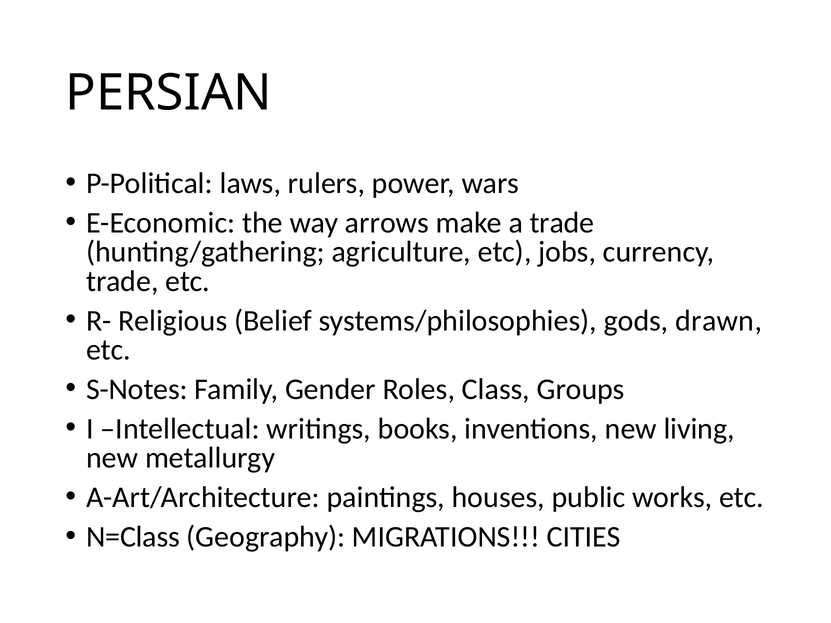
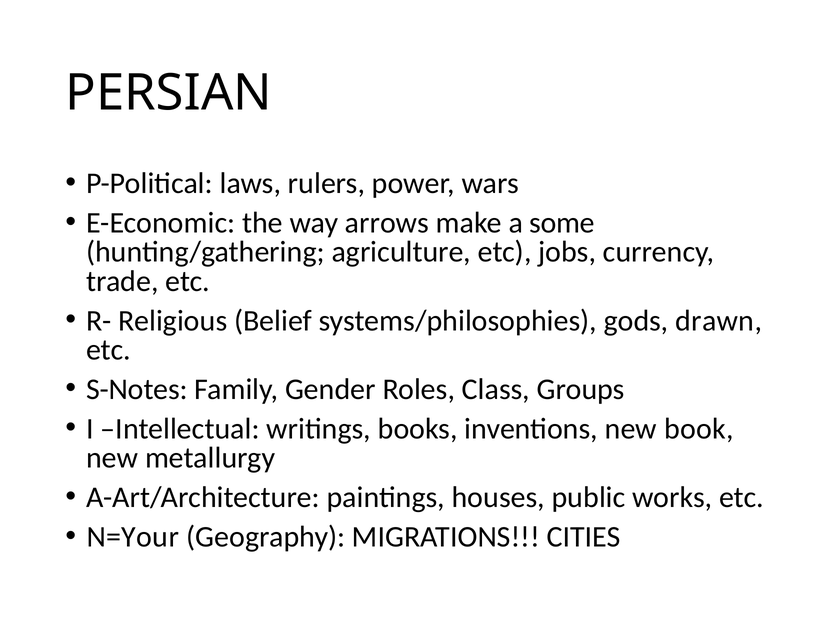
a trade: trade -> some (562, 223)
living: living -> book (699, 429)
N=Class: N=Class -> N=Your (133, 537)
